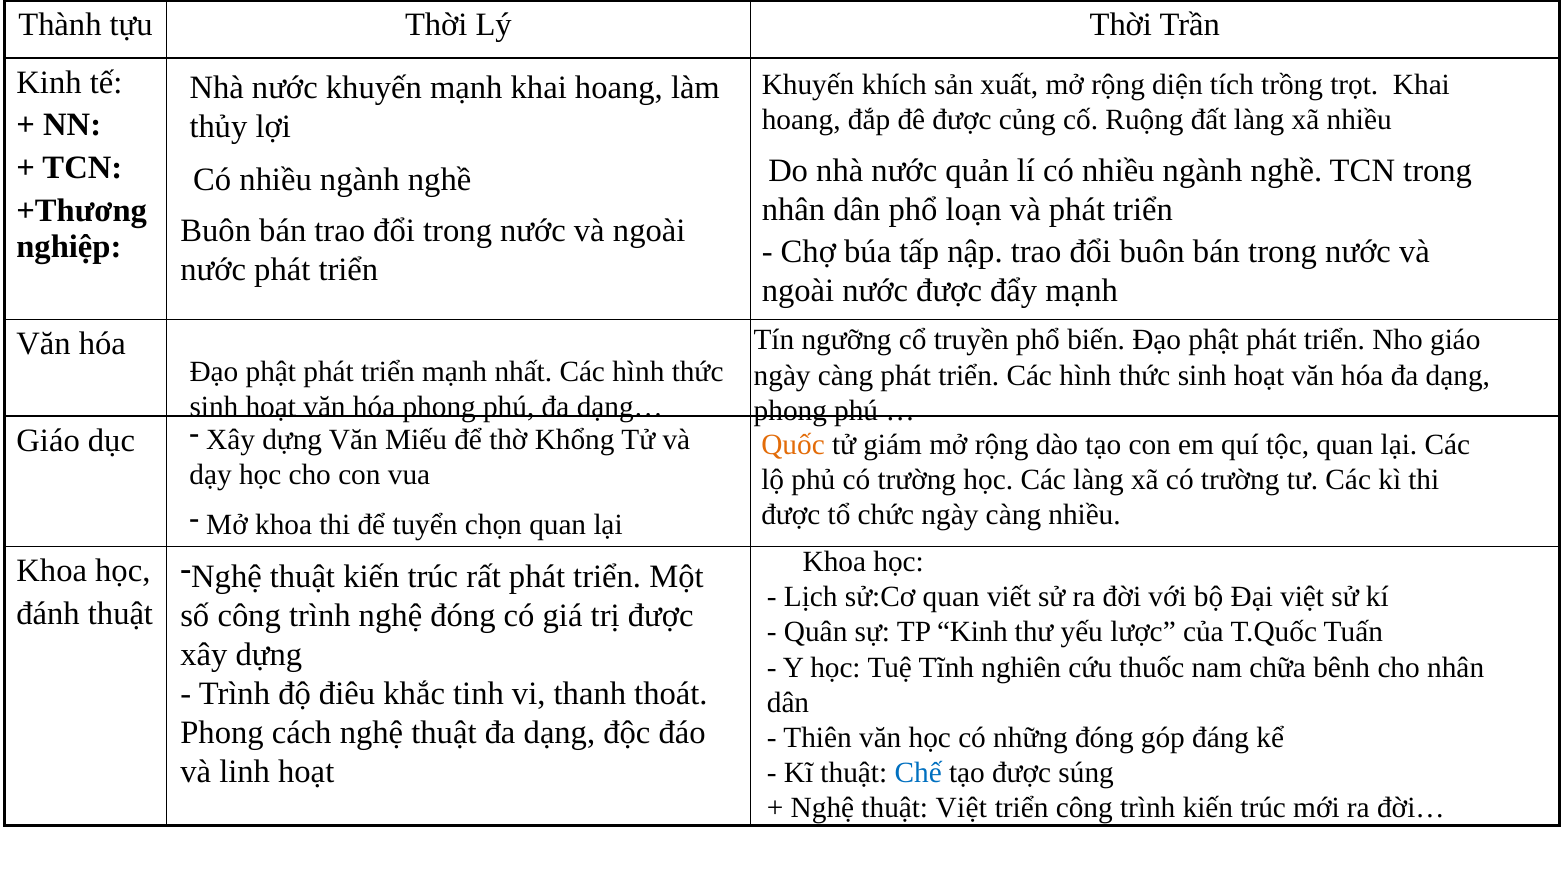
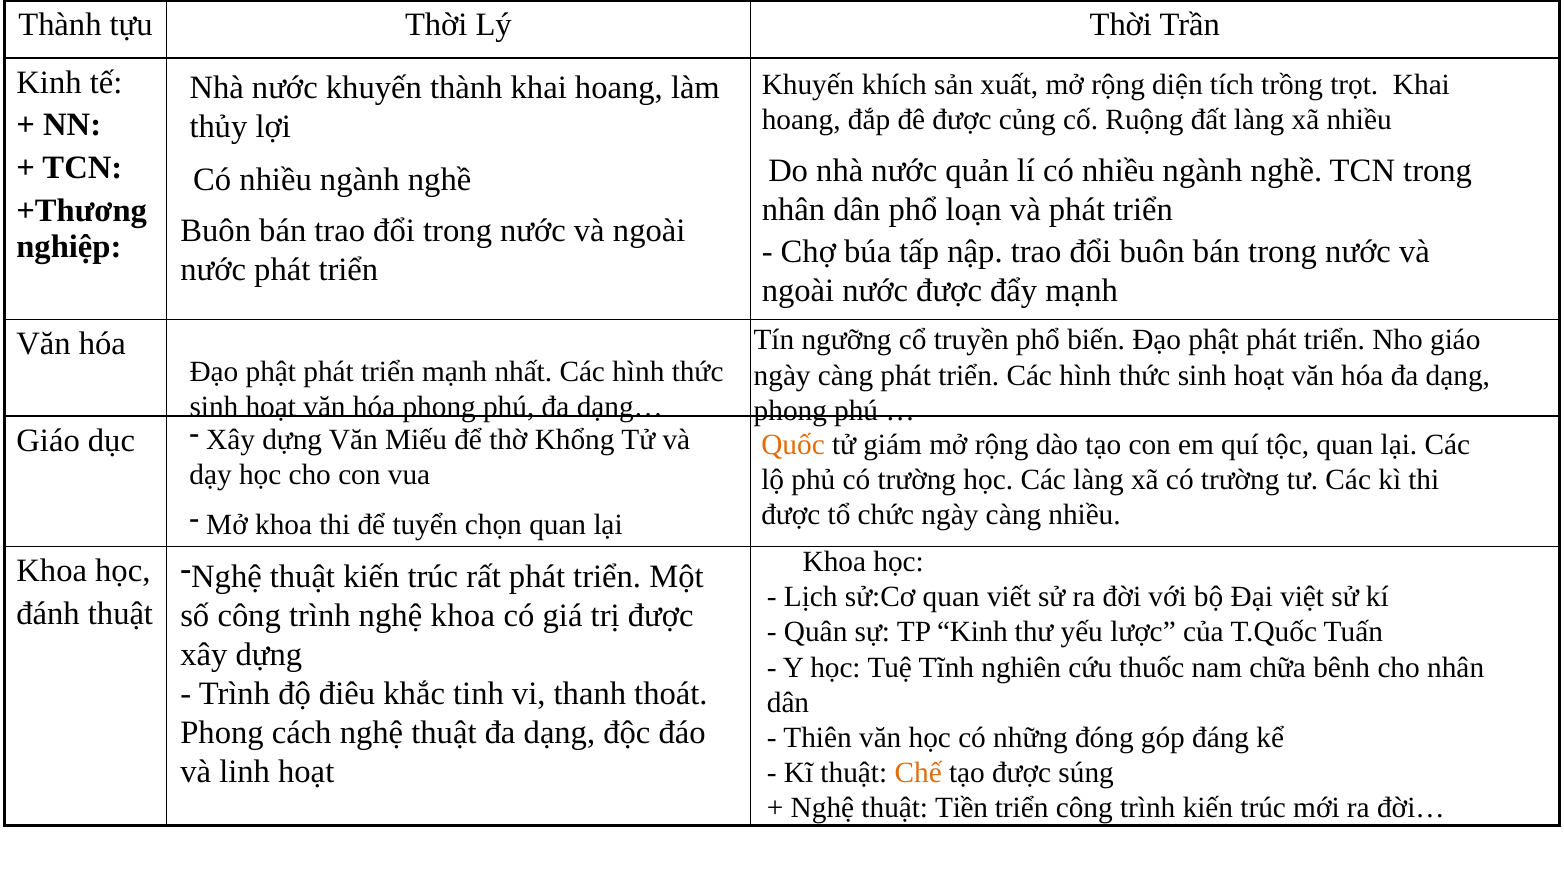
khuyến mạnh: mạnh -> thành (466, 88)
nghệ đóng: đóng -> khoa (463, 615)
Chế colour: blue -> orange (918, 773)
thuật Việt: Việt -> Tiền (962, 808)
